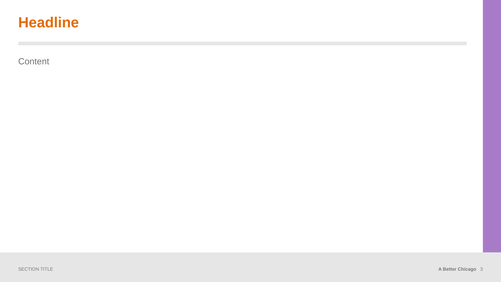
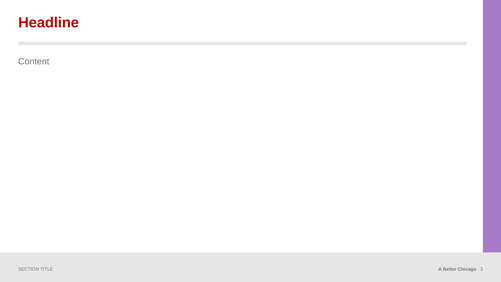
Headline colour: orange -> red (49, 23)
